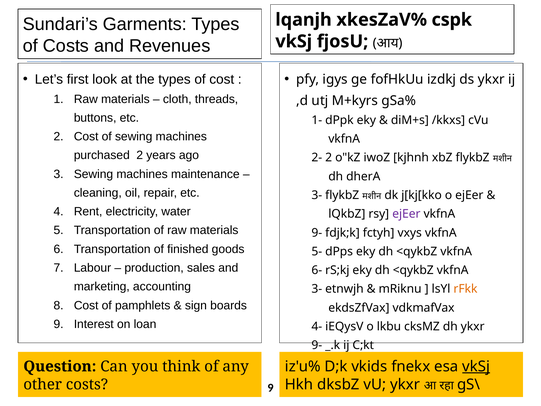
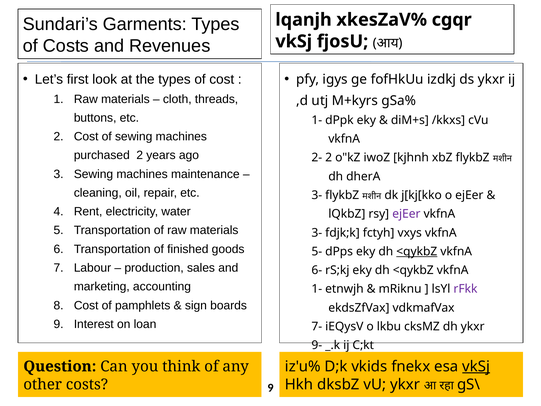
cspk: cspk -> cgqr (452, 20)
9-: 9- -> 3- (317, 233)
<qykbZ underline: none -> present (417, 251)
3-: 3- -> 1- (317, 289)
rFkk colour: orange -> purple (465, 289)
4-: 4- -> 7- (317, 326)
